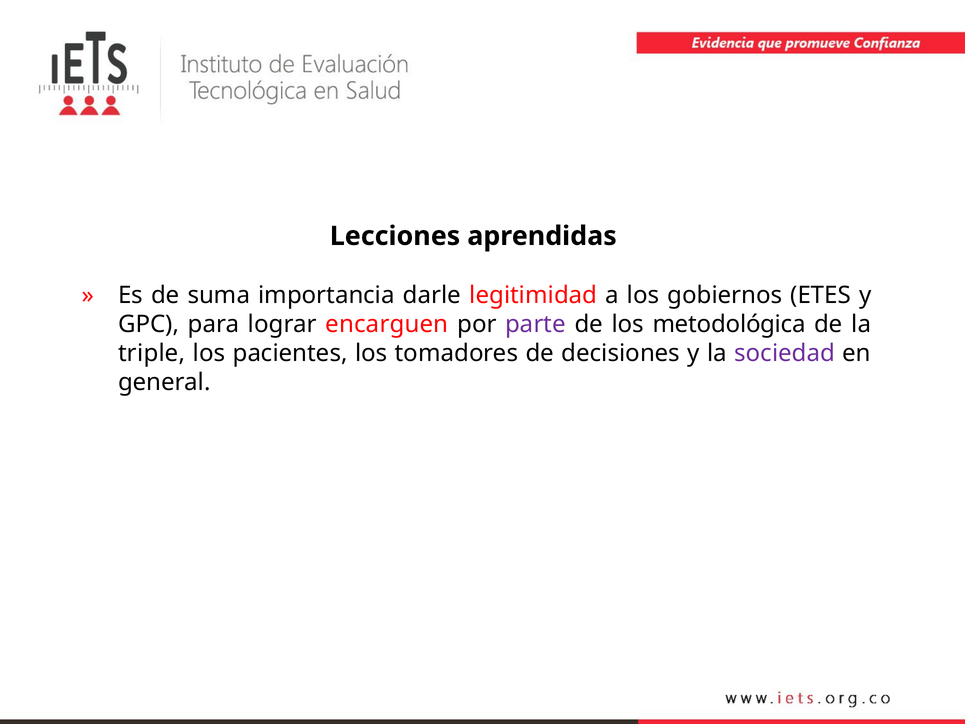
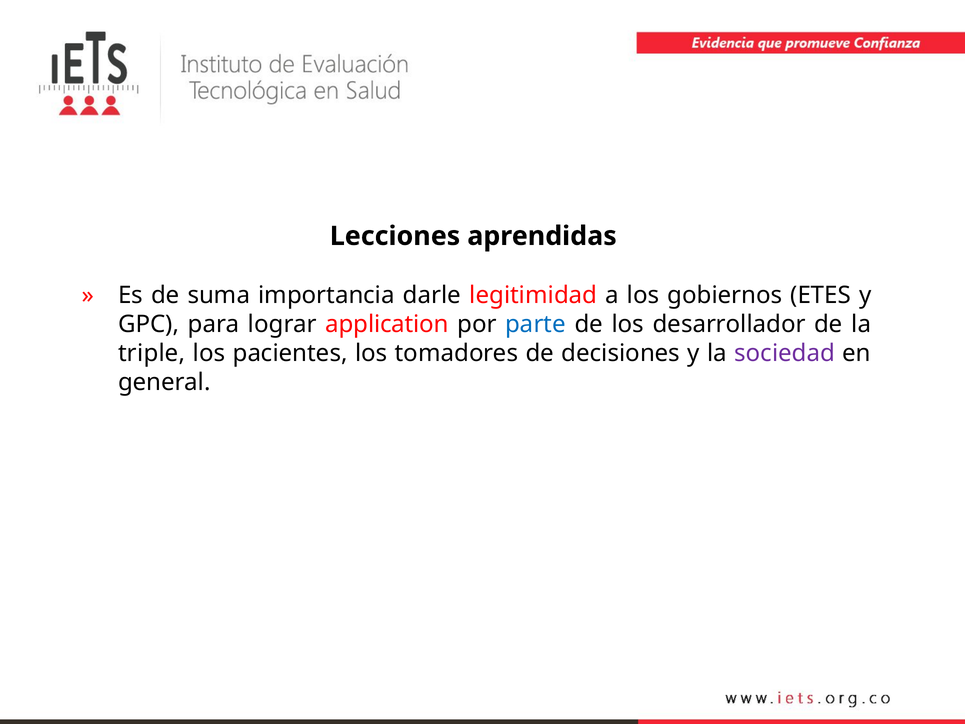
encarguen: encarguen -> application (387, 324)
parte colour: purple -> blue (535, 324)
metodológica: metodológica -> desarrollador (729, 324)
